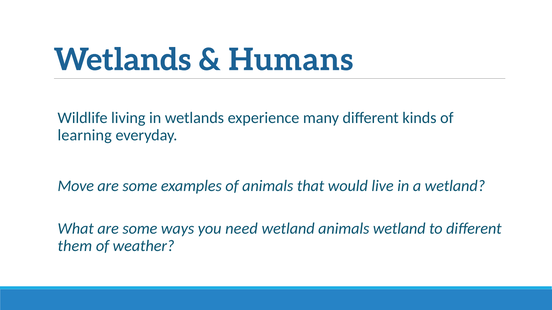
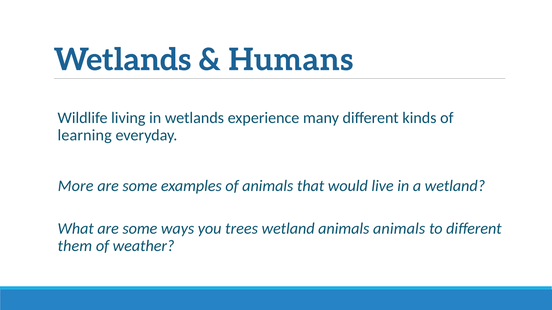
Move: Move -> More (76, 186)
need: need -> trees (242, 229)
animals wetland: wetland -> animals (399, 229)
